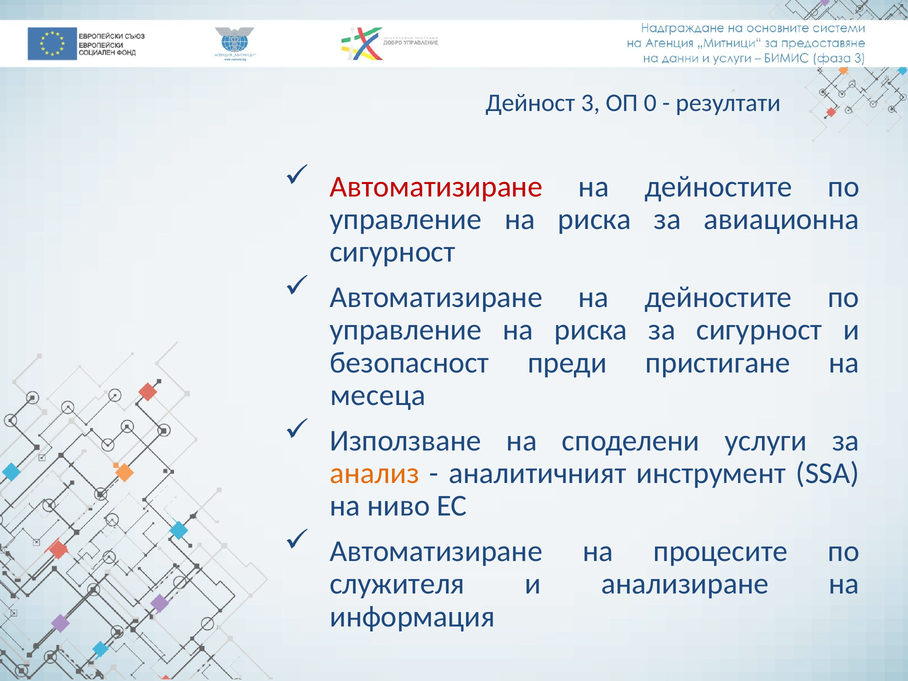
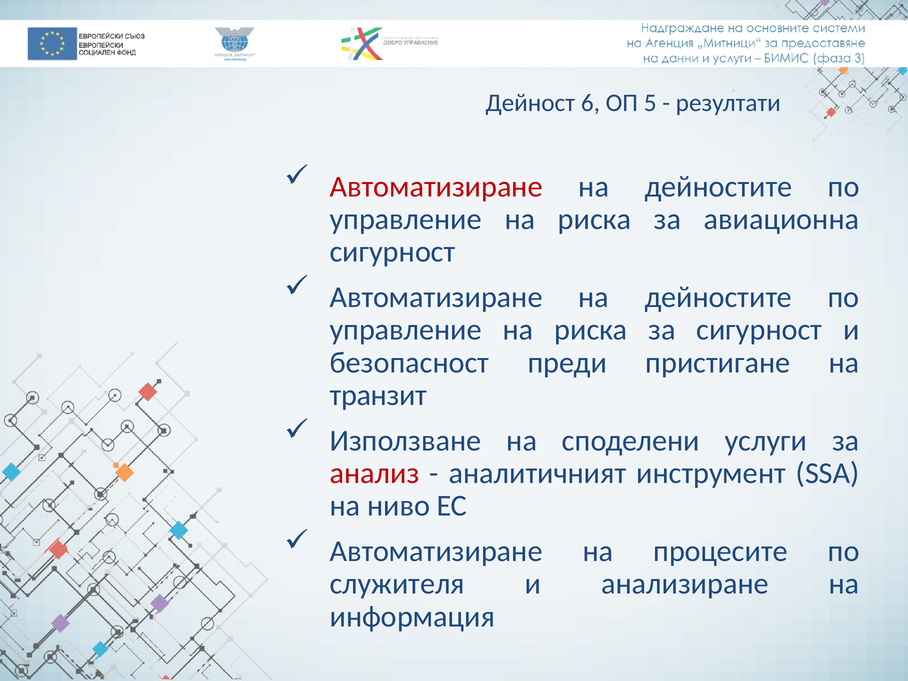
3: 3 -> 6 (590, 103)
0: 0 -> 5 (650, 103)
месеца: месеца -> транзит (378, 395)
анализ colour: orange -> red (375, 473)
